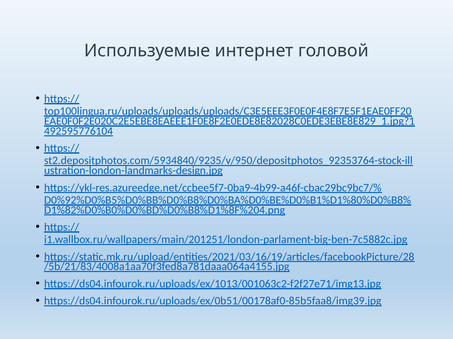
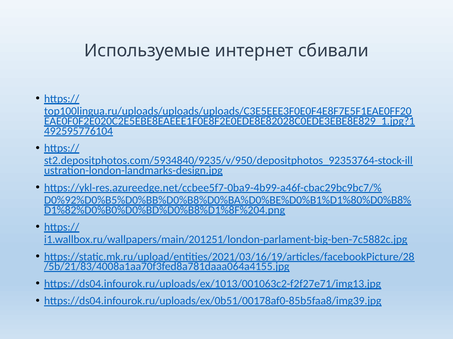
головой: головой -> сбивали (333, 51)
